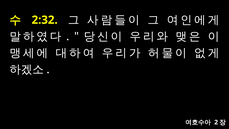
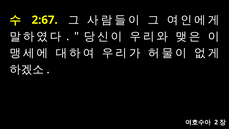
2:32: 2:32 -> 2:67 (45, 20)
